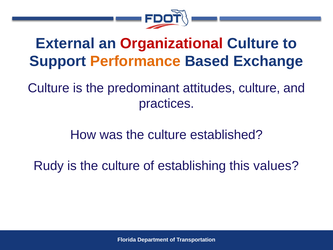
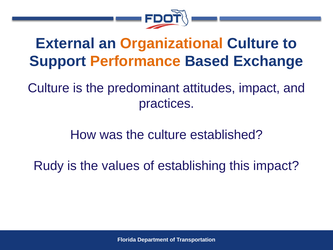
Organizational colour: red -> orange (172, 43)
attitudes culture: culture -> impact (259, 88)
is the culture: culture -> values (121, 166)
this values: values -> impact (276, 166)
